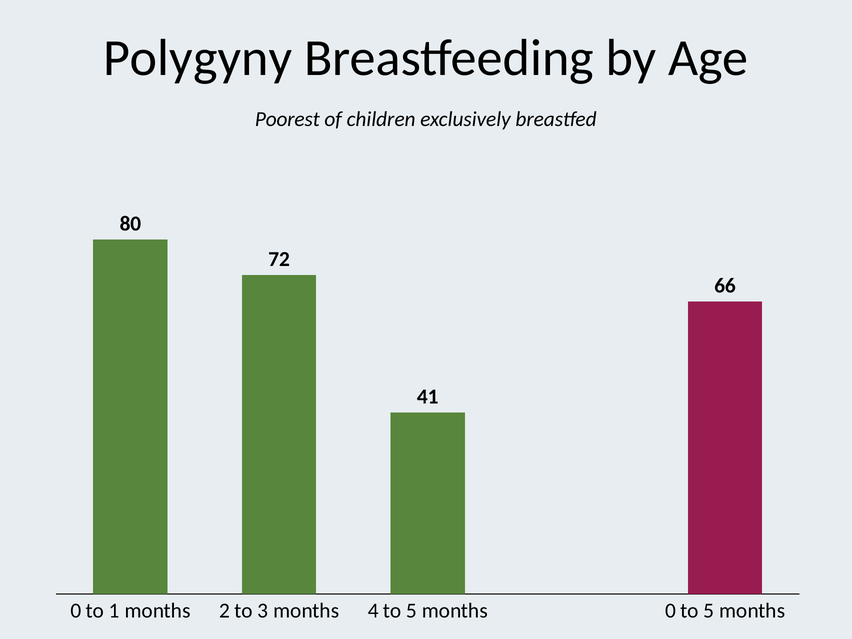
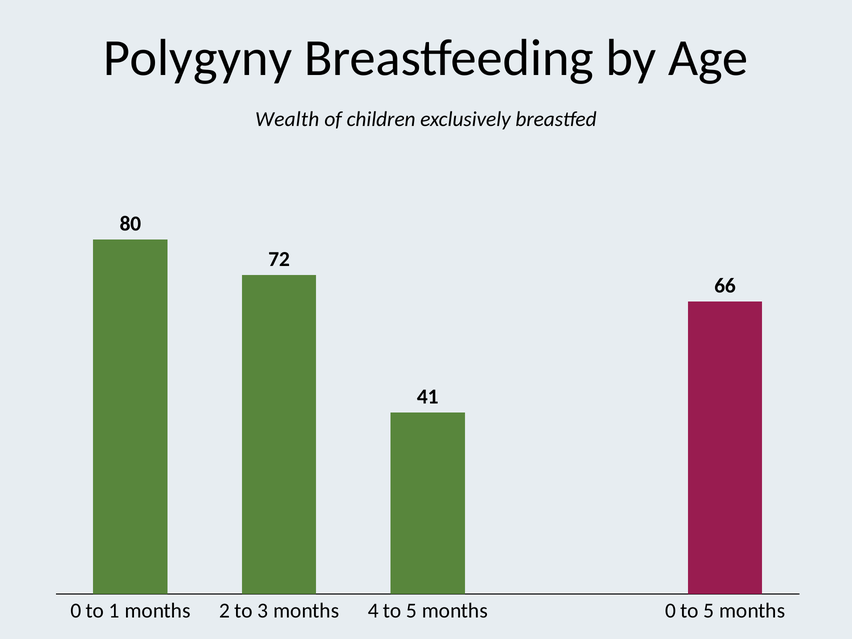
Poorest: Poorest -> Wealth (287, 119)
